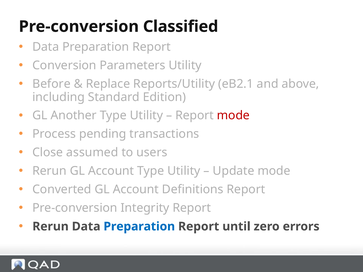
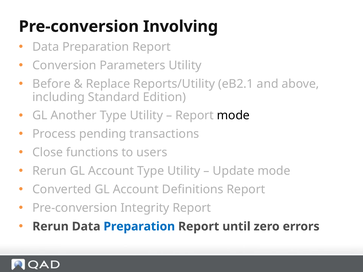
Classified: Classified -> Involving (181, 27)
mode colour: red -> black (233, 116)
assumed: assumed -> functions (92, 153)
